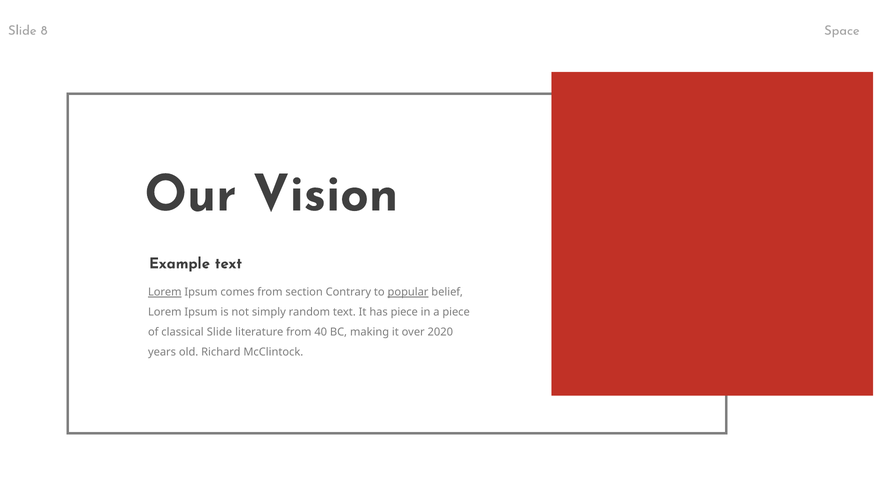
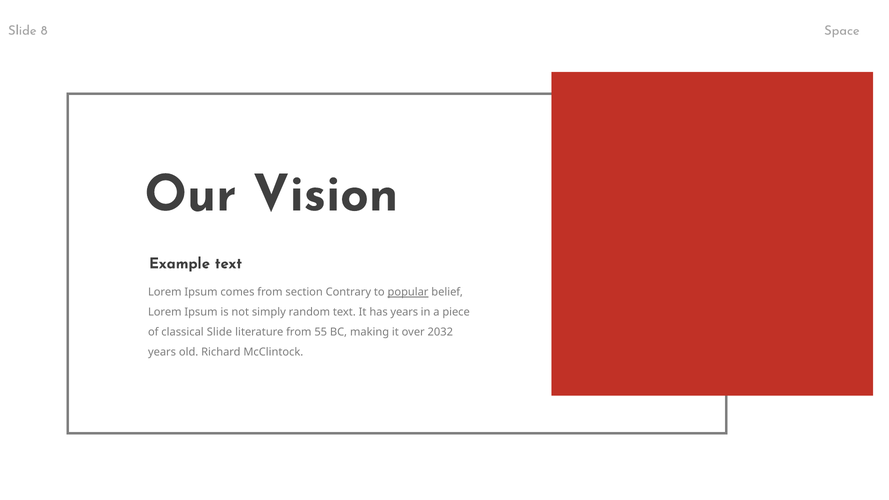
Lorem underline: present -> none (165, 292)
has piece: piece -> years (404, 312)
40: 40 -> 55 (321, 332)
2020: 2020 -> 2032 (440, 332)
